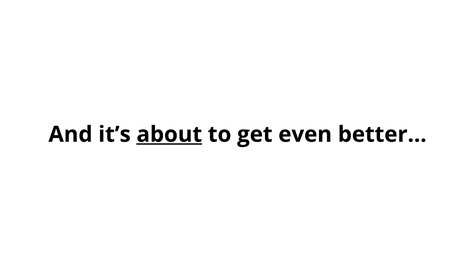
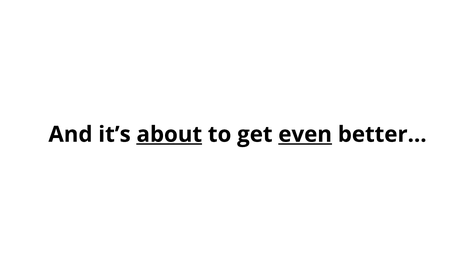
even underline: none -> present (305, 135)
